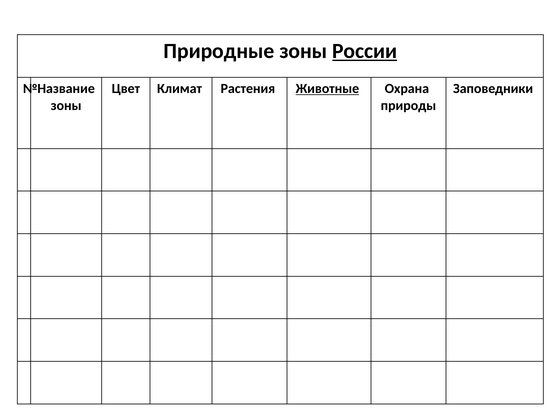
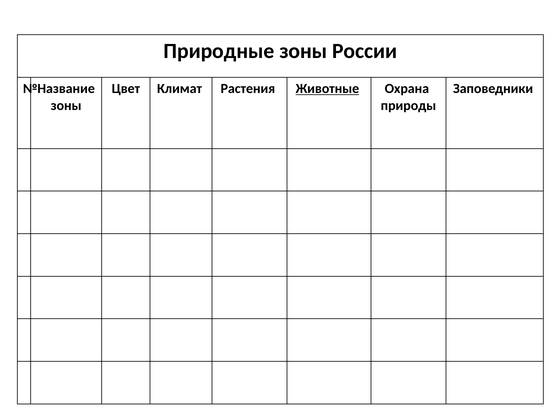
России underline: present -> none (365, 51)
